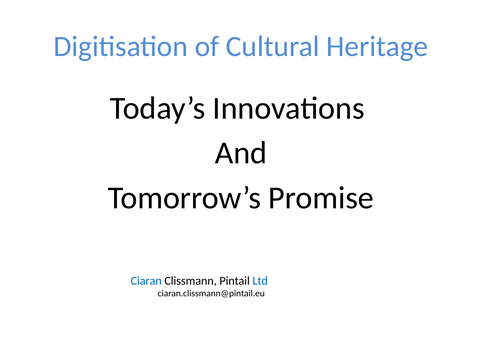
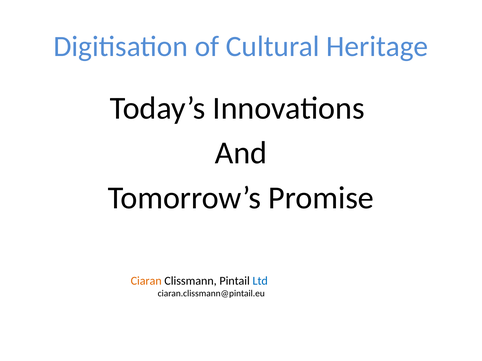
Ciaran colour: blue -> orange (146, 281)
